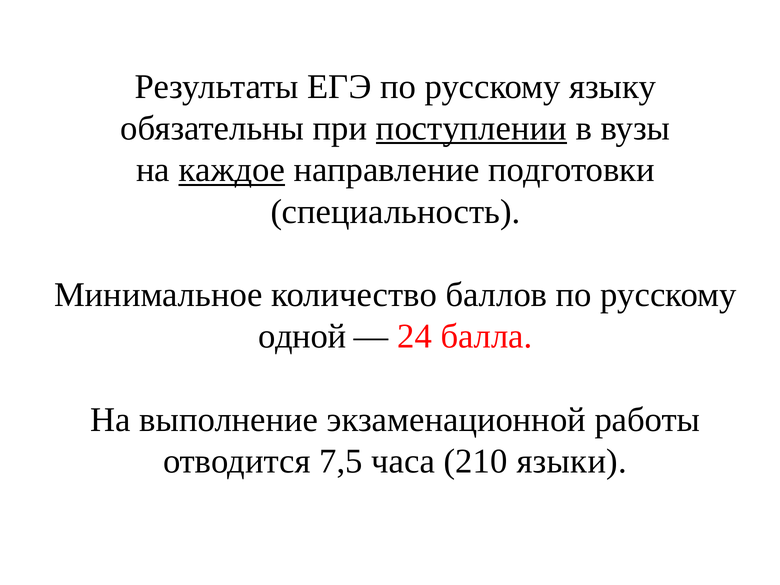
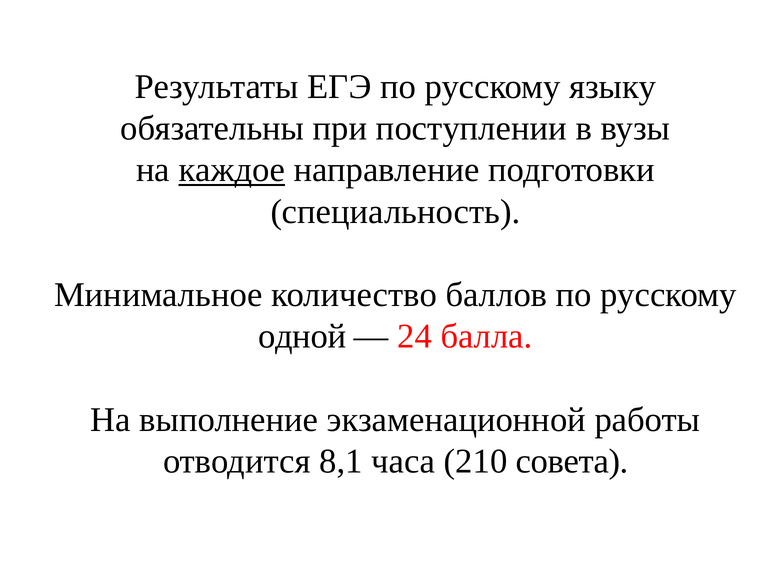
поступлении underline: present -> none (471, 128)
7,5: 7,5 -> 8,1 (341, 461)
языки: языки -> совета (572, 461)
